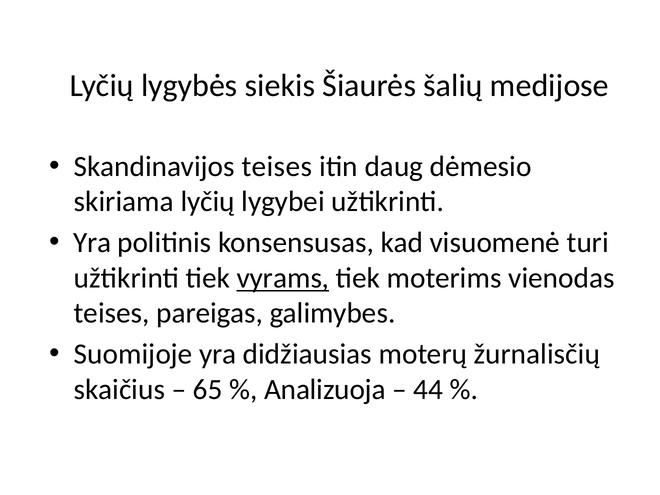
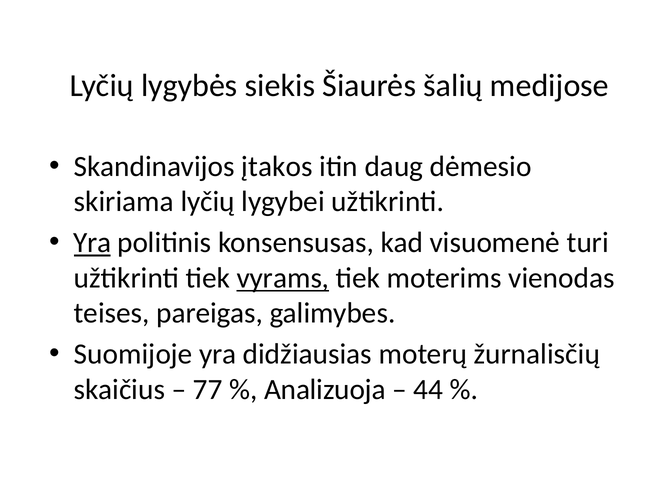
Skandinavijos teises: teises -> įtakos (277, 167)
Yra underline: none -> present (92, 243)
65: 65 -> 77 (208, 390)
